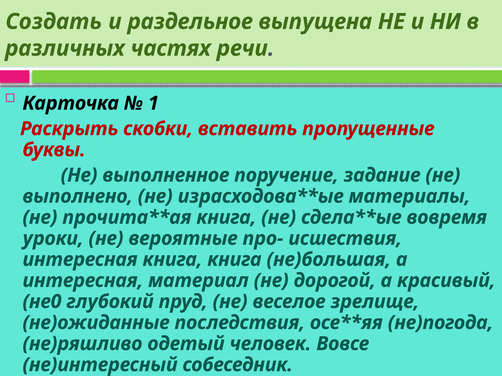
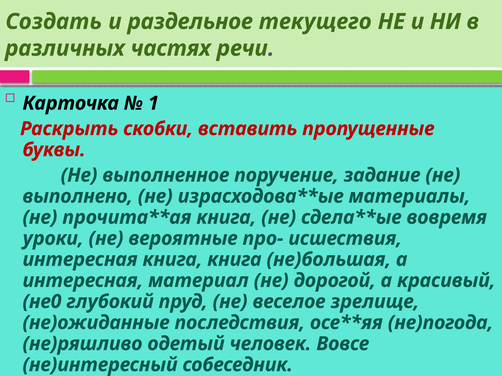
выпущена: выпущена -> текущего (315, 22)
